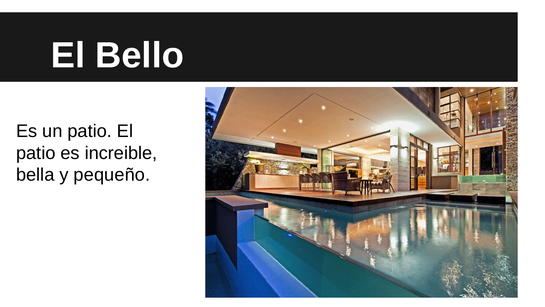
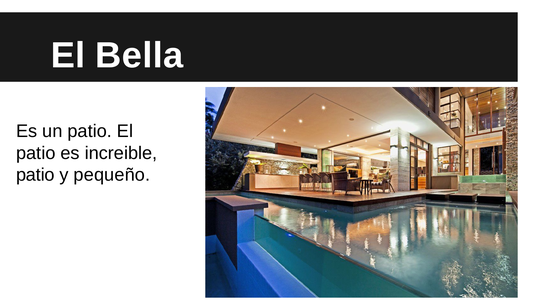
Bello: Bello -> Bella (139, 56)
bella: bella -> patio (35, 175)
